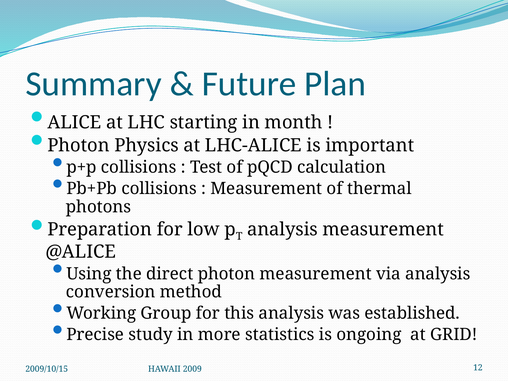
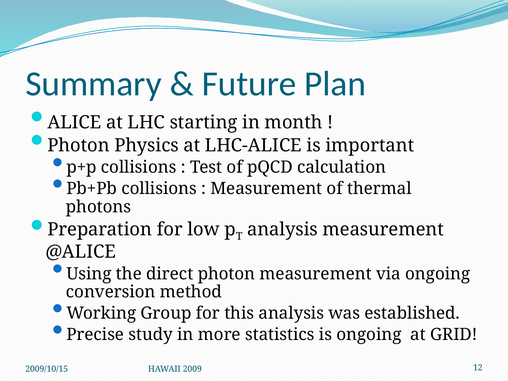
via analysis: analysis -> ongoing (438, 274)
